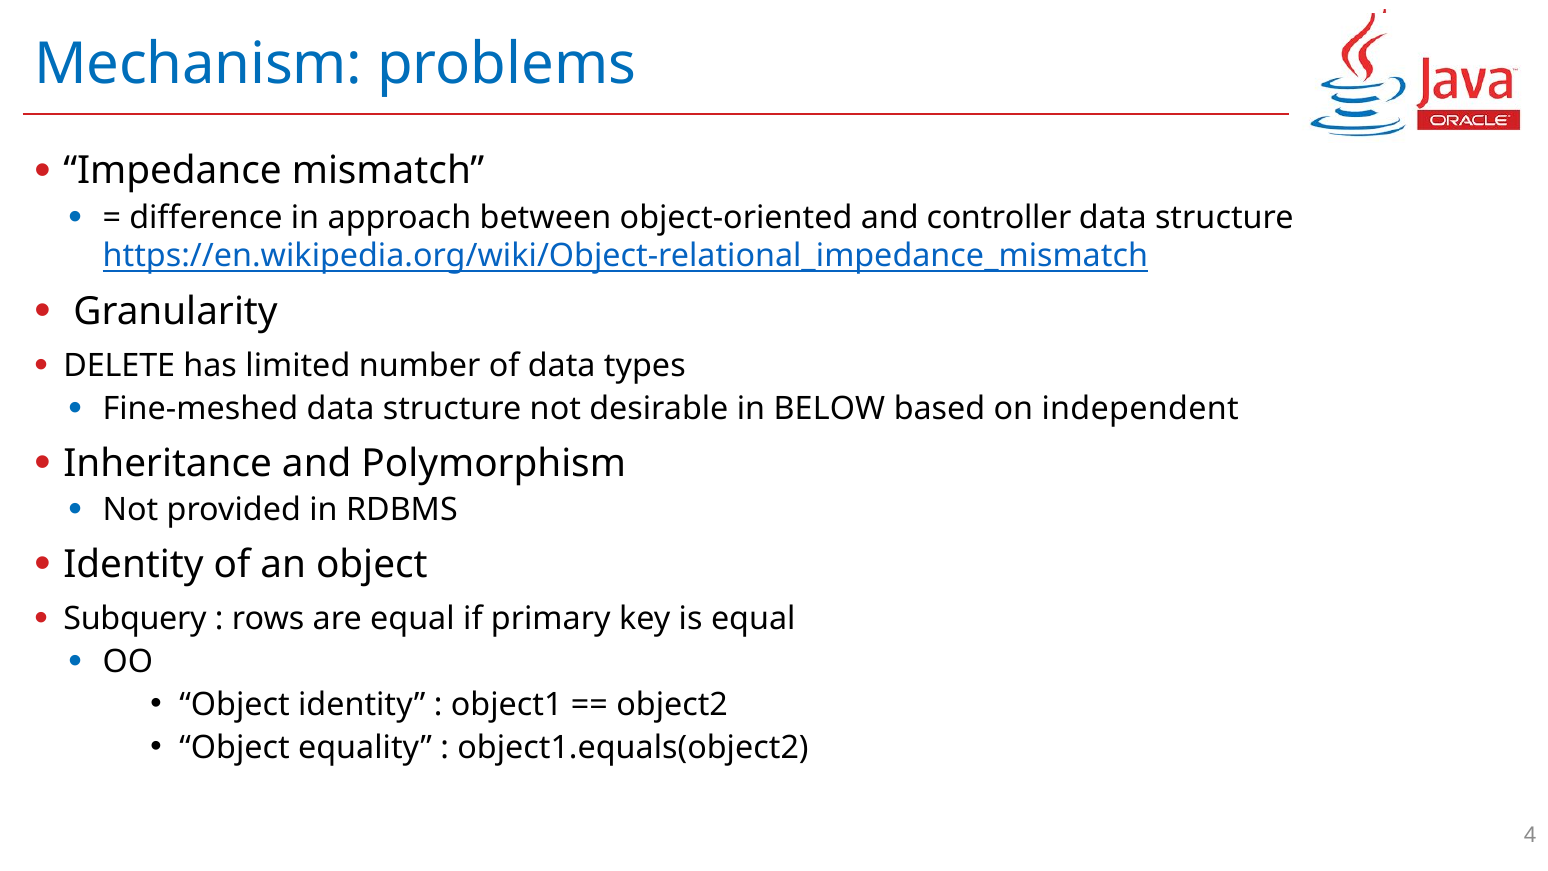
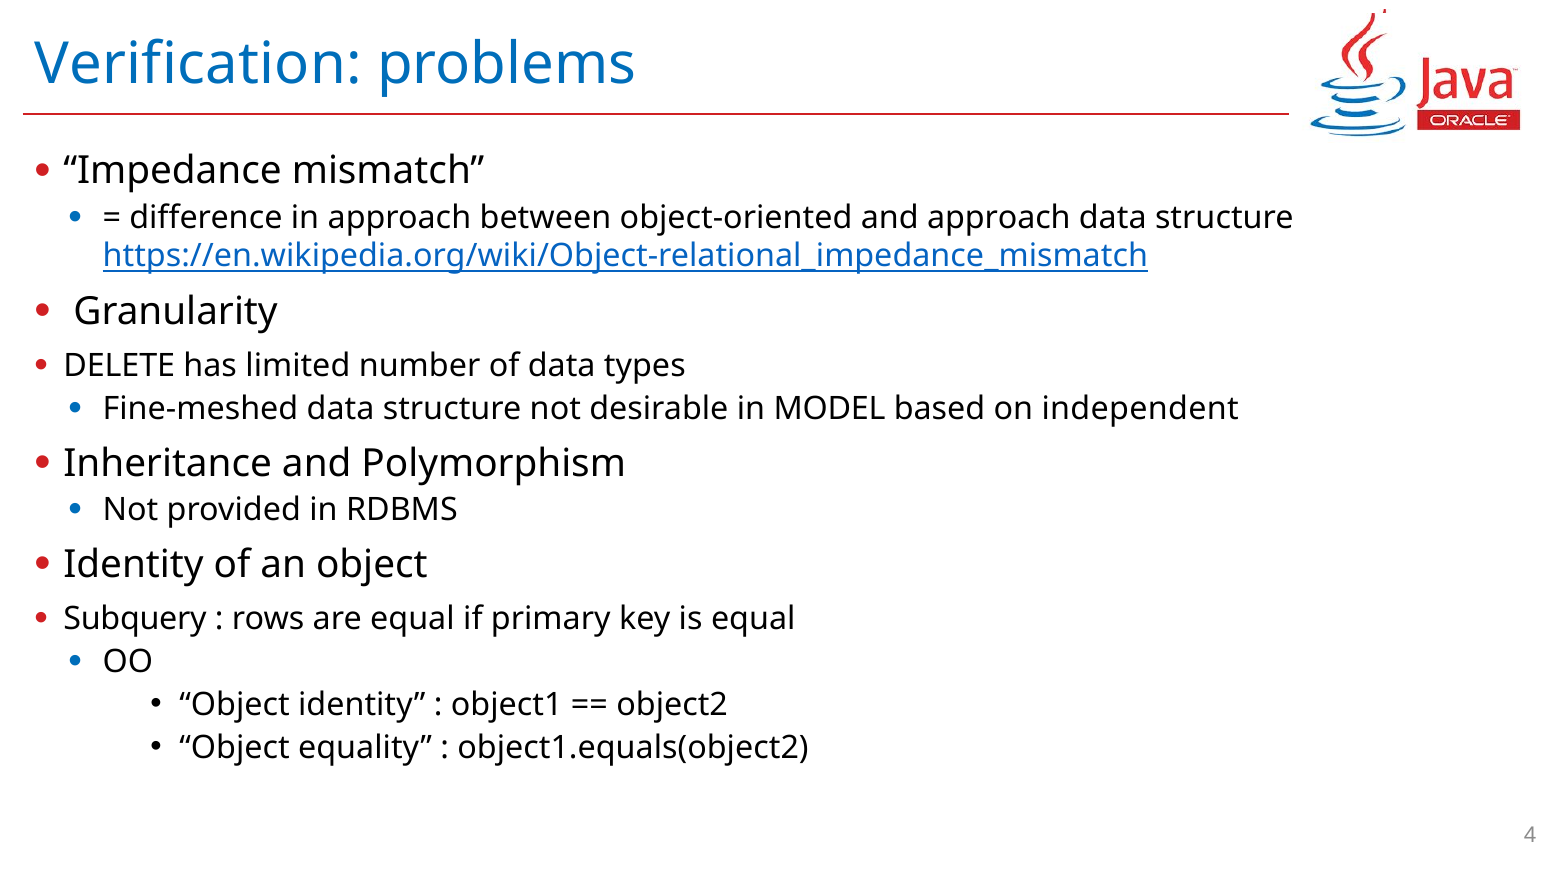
Mechanism: Mechanism -> Verification (198, 65)
and controller: controller -> approach (999, 217)
BELOW: BELOW -> MODEL (830, 409)
